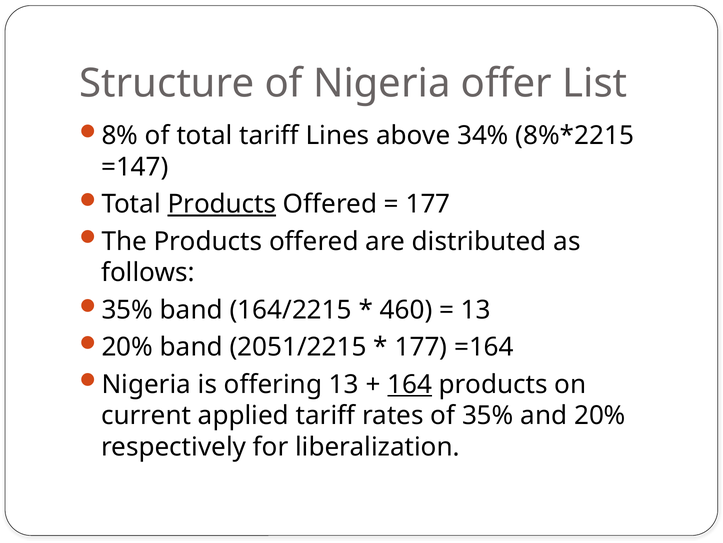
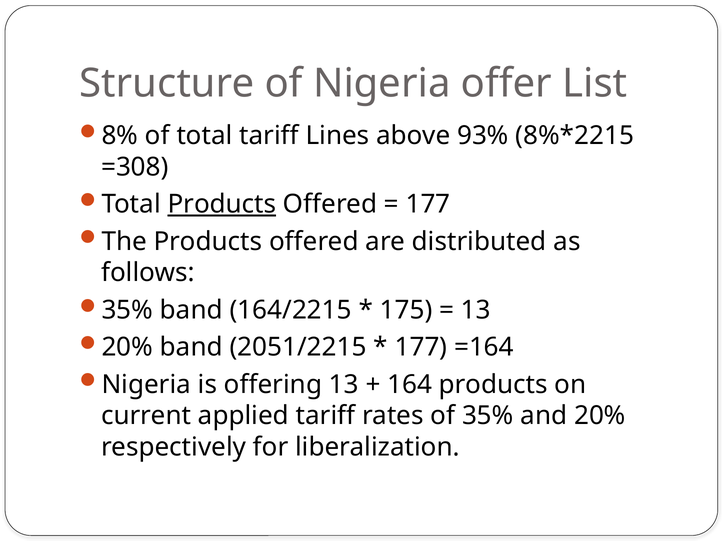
34%: 34% -> 93% (483, 136)
=147: =147 -> =308 (135, 167)
460: 460 -> 175 (406, 310)
164 underline: present -> none (410, 384)
